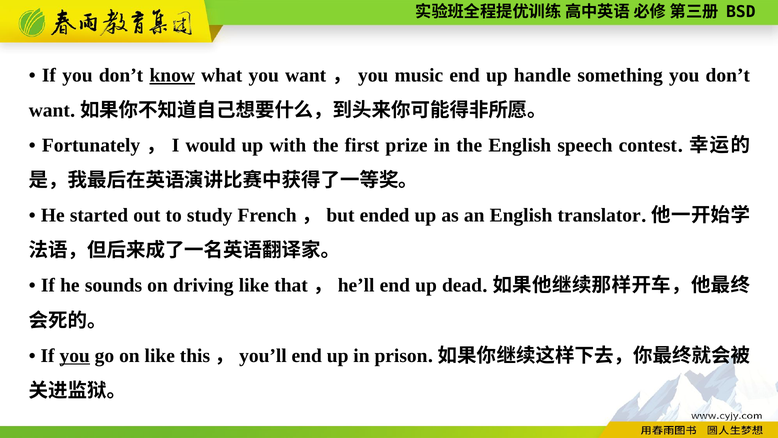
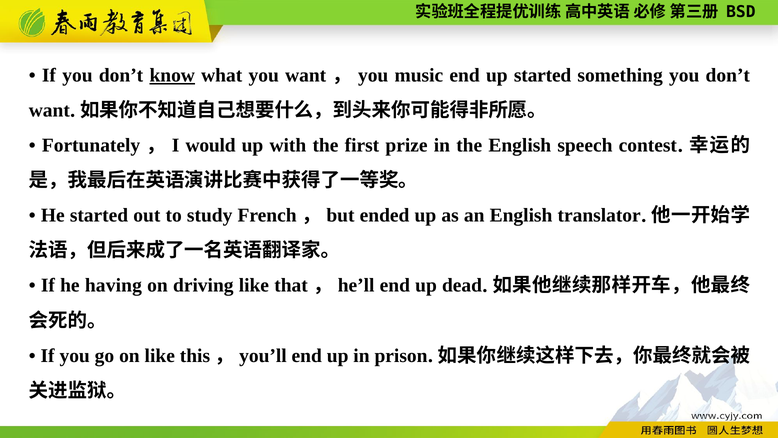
up handle: handle -> started (543, 75)
sounds: sounds -> having (113, 285)
you underline: present -> none (75, 355)
